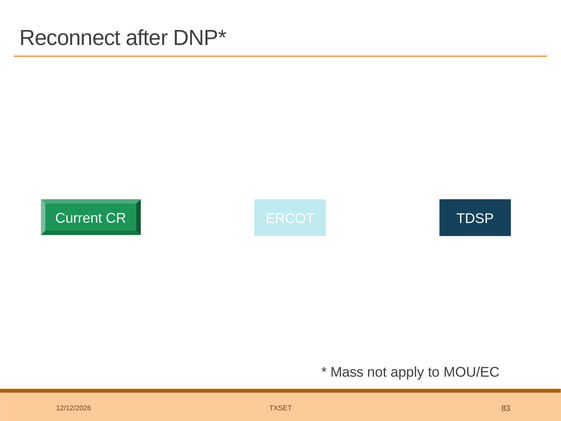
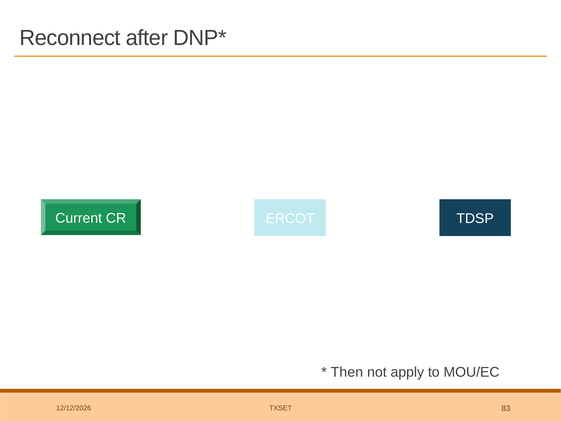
Mass: Mass -> Then (347, 372)
